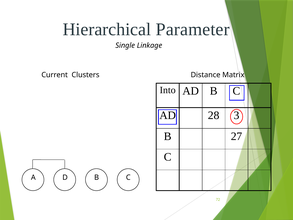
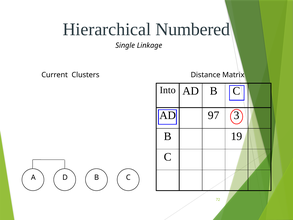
Parameter: Parameter -> Numbered (193, 29)
28: 28 -> 97 (214, 115)
27: 27 -> 19 (237, 136)
